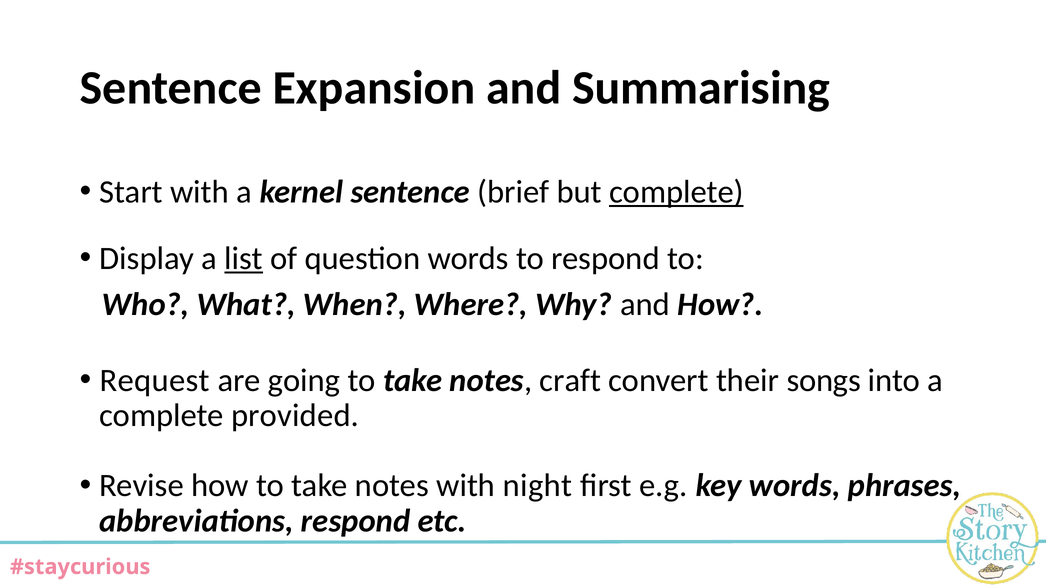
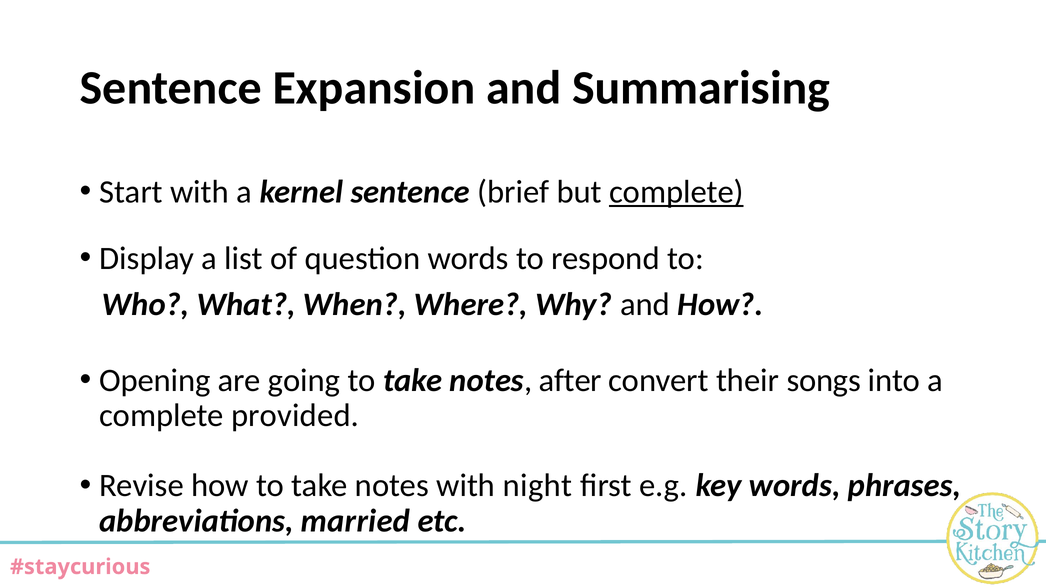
list underline: present -> none (244, 259)
Request: Request -> Opening (155, 381)
craft: craft -> after (570, 381)
abbreviations respond: respond -> married (356, 521)
